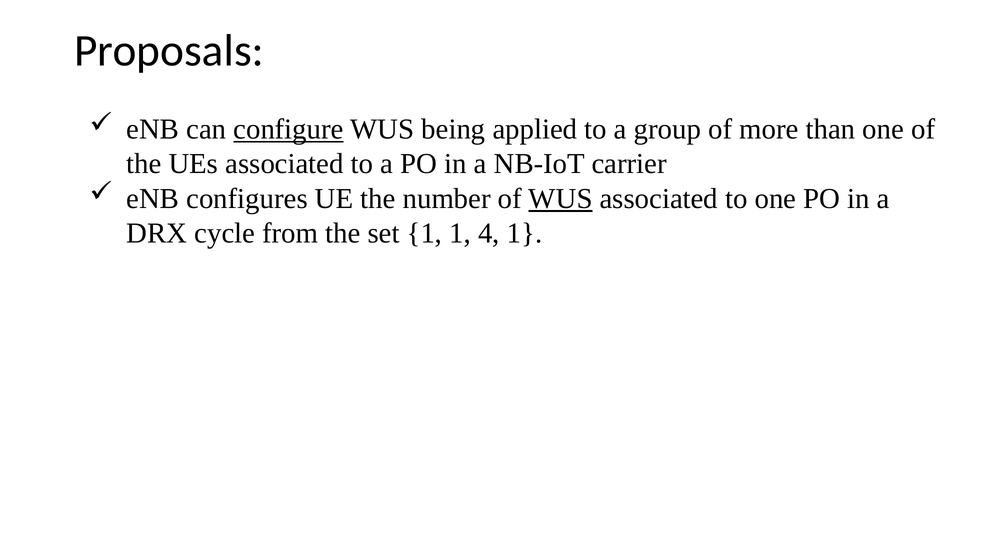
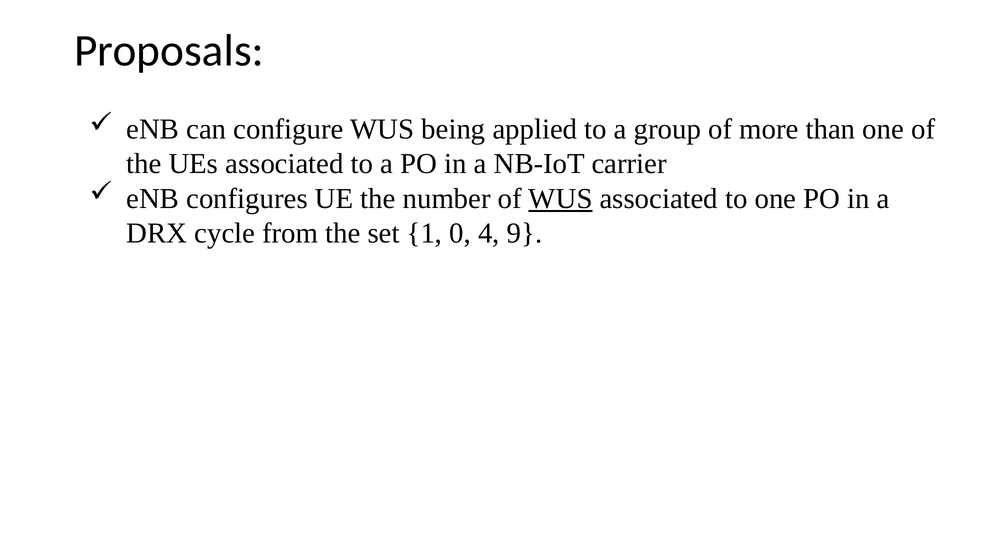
configure underline: present -> none (288, 129)
1 1: 1 -> 0 (460, 233)
4 1: 1 -> 9 (525, 233)
